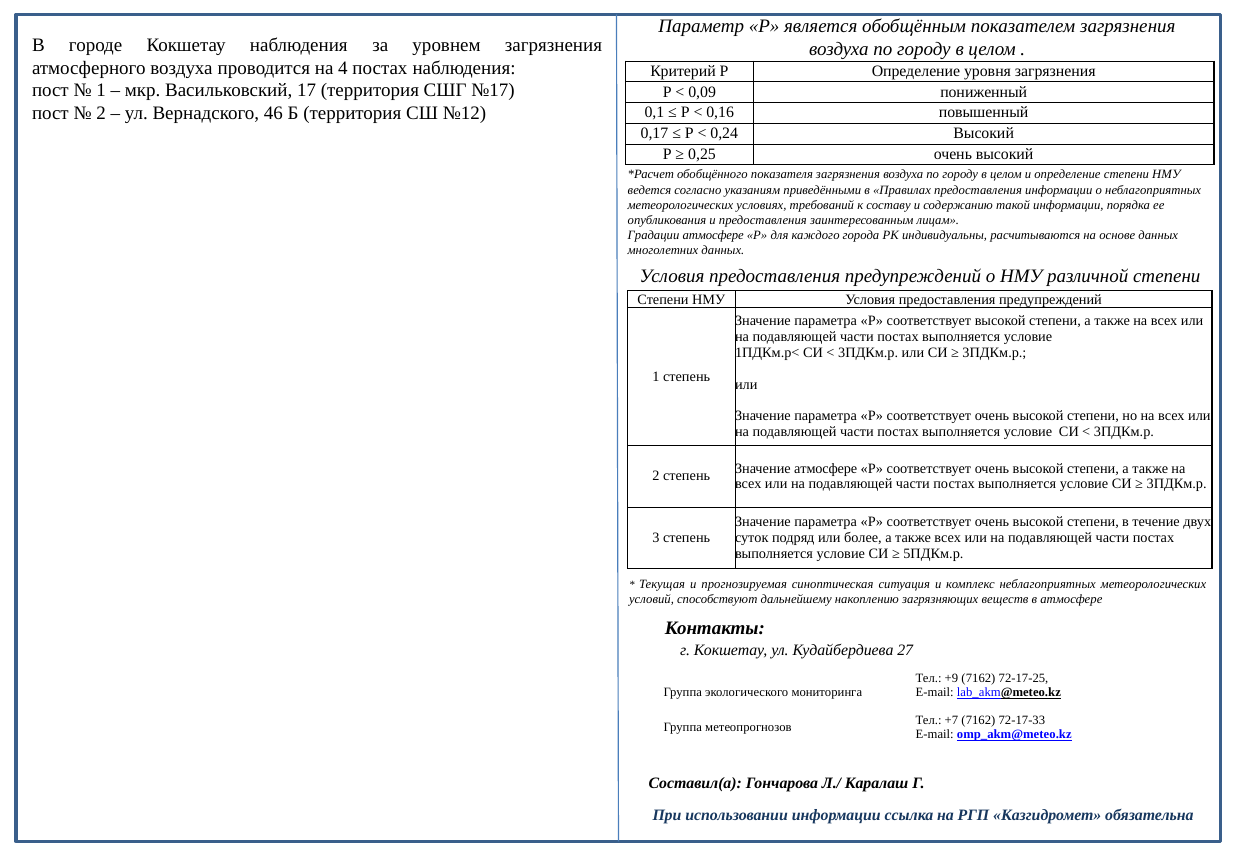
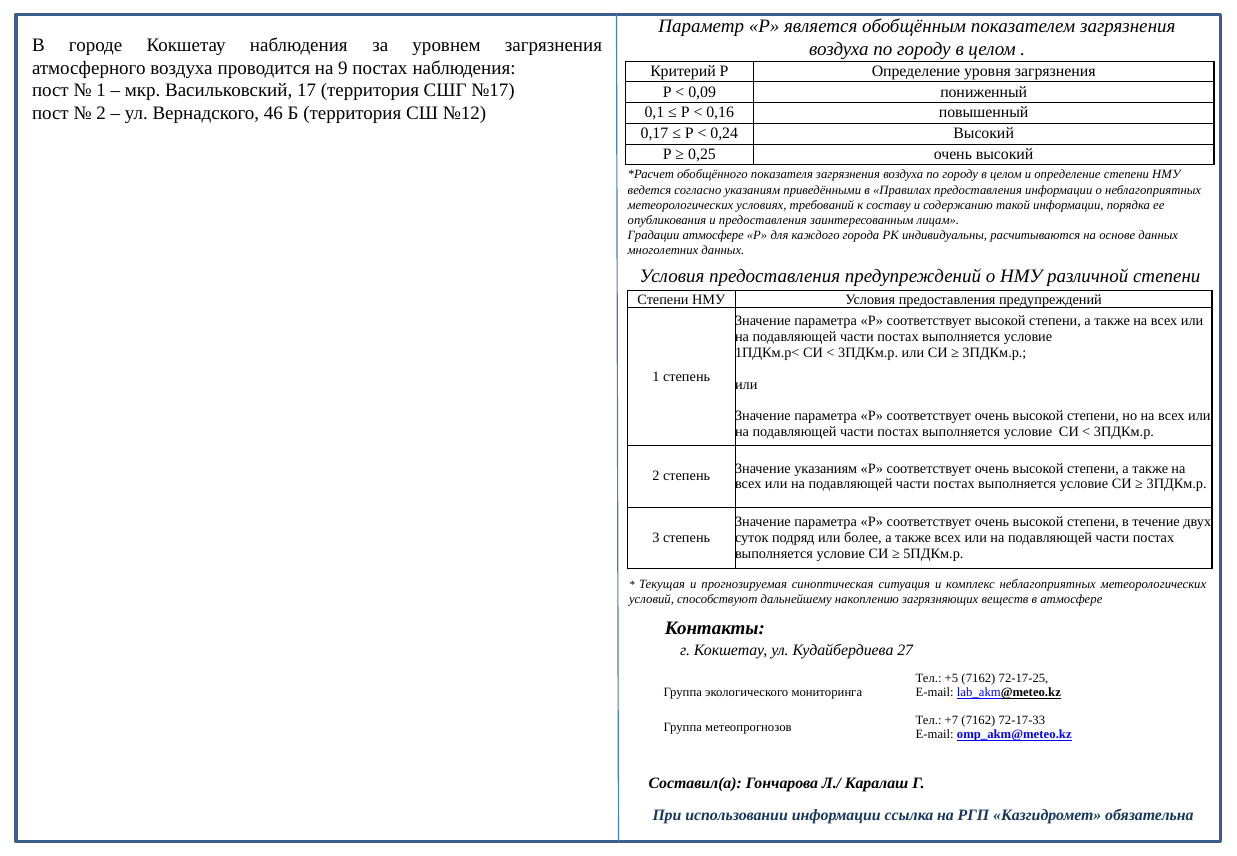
4: 4 -> 9 (343, 68)
Значение атмосфере: атмосфере -> указаниям (826, 469)
+9: +9 -> +5 (951, 679)
